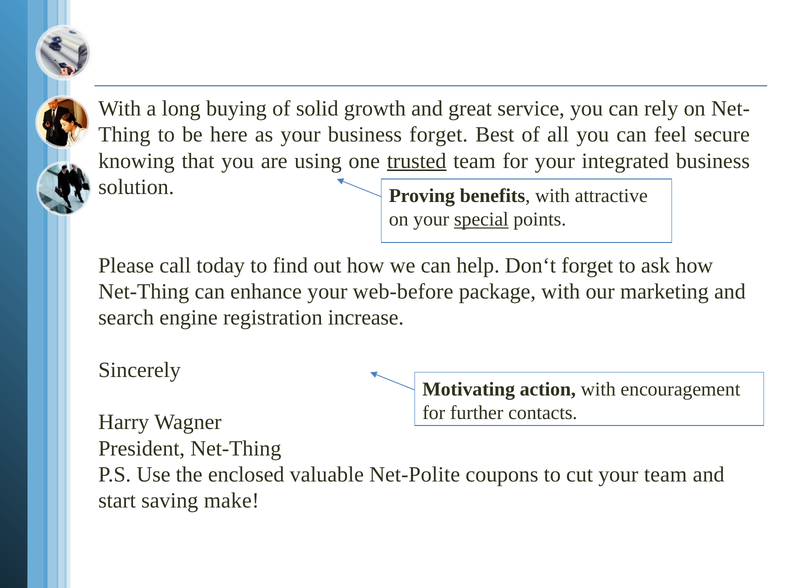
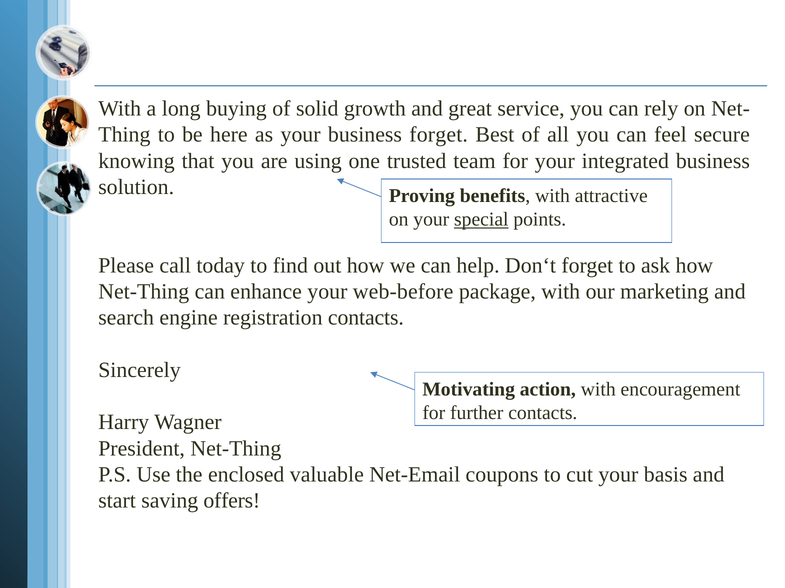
trusted underline: present -> none (417, 161)
registration increase: increase -> contacts (366, 318)
Net-Polite: Net-Polite -> Net-Email (415, 475)
your team: team -> basis (666, 475)
make: make -> offers (232, 501)
